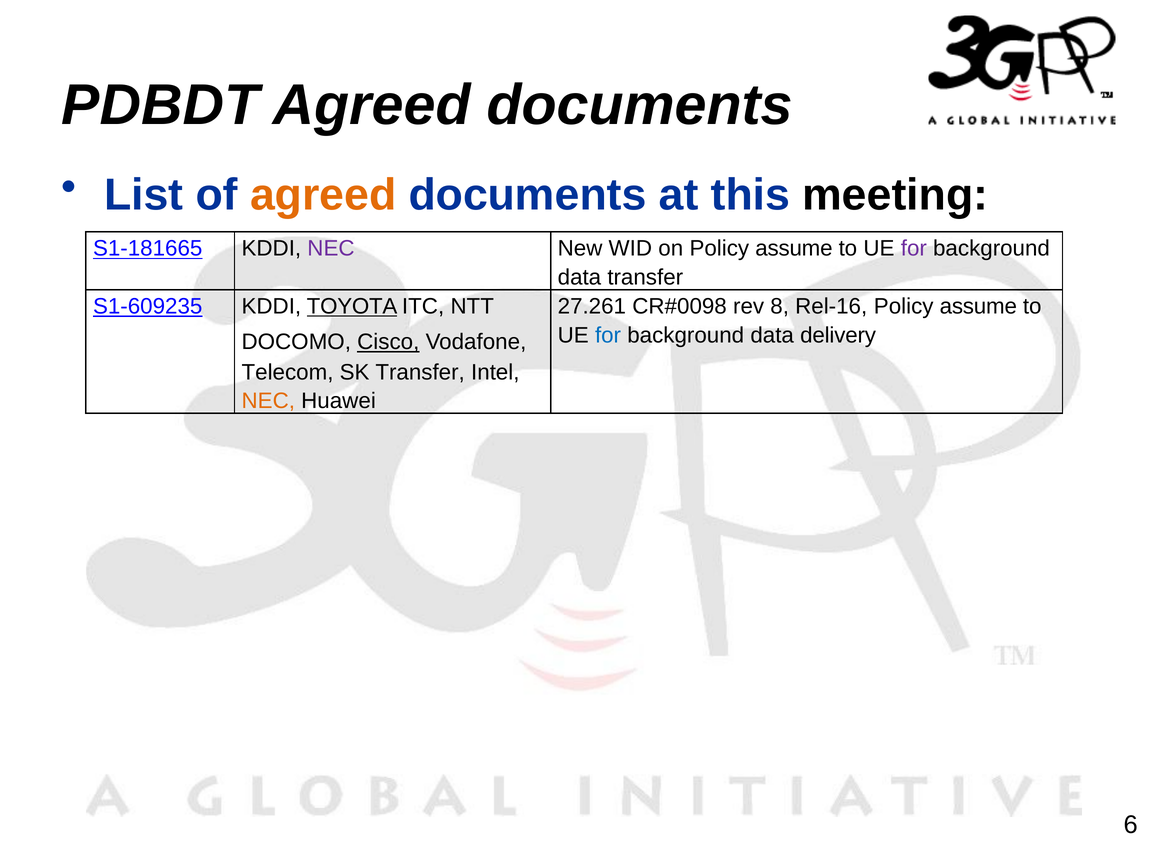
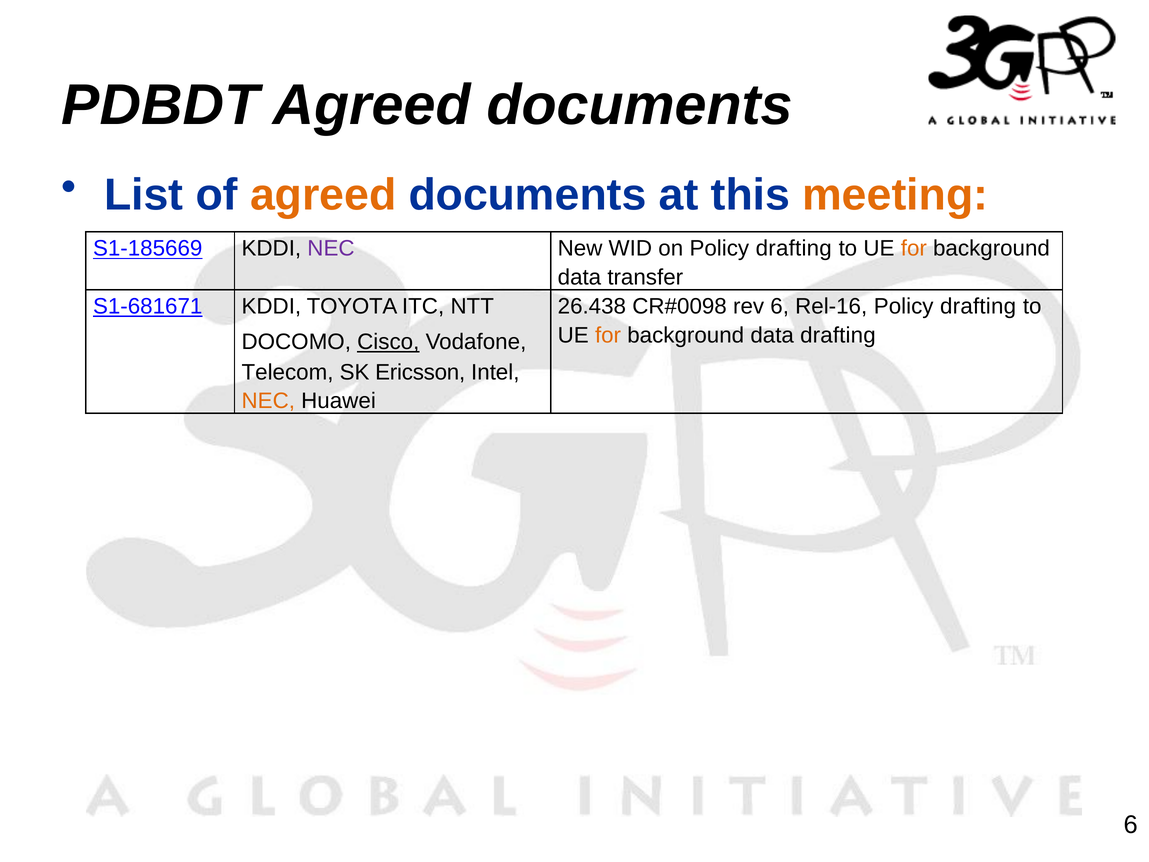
meeting colour: black -> orange (895, 195)
S1-181665: S1-181665 -> S1-185669 (148, 249)
on Policy assume: assume -> drafting (794, 249)
for colour: purple -> orange (914, 249)
S1-609235: S1-609235 -> S1-681671 (148, 306)
TOYOTA underline: present -> none (352, 306)
27.261: 27.261 -> 26.438 (592, 306)
rev 8: 8 -> 6 (780, 306)
Rel-16 Policy assume: assume -> drafting (978, 306)
for colour: blue -> orange (608, 335)
data delivery: delivery -> drafting (838, 335)
SK Transfer: Transfer -> Ericsson (420, 372)
